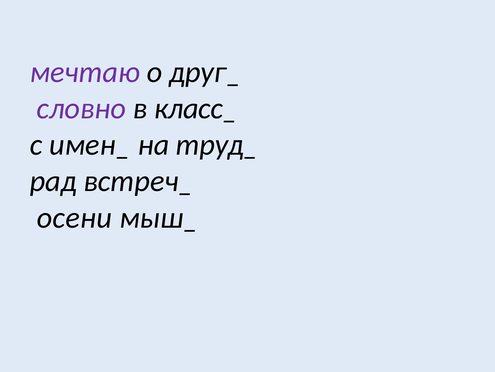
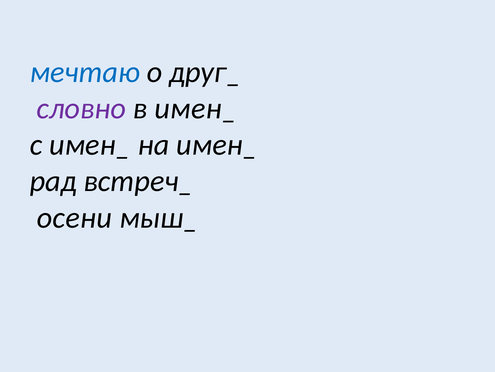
мечтаю colour: purple -> blue (85, 72)
в класс_: класс_ -> имен_ (196, 108)
на труд_: труд_ -> имен_ (217, 145)
